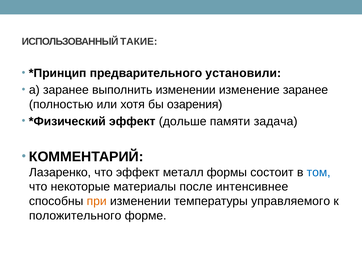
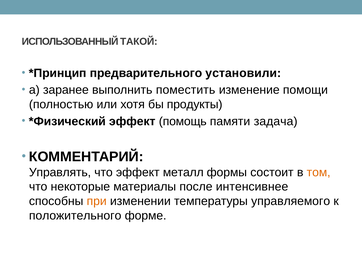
ТАКИЕ: ТАКИЕ -> ТАКОЙ (139, 42)
выполнить изменении: изменении -> поместить (186, 90)
изменение заранее: заранее -> помощи (305, 90)
озарения: озарения -> продукты (195, 105)
дольше: дольше -> помощь (183, 122)
Лазаренко: Лазаренко -> Управлять (60, 173)
том colour: blue -> orange (319, 173)
